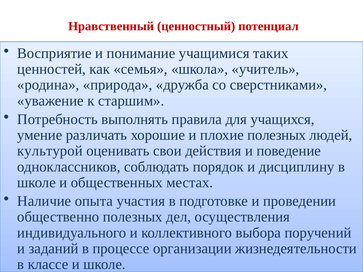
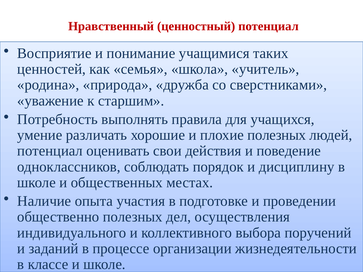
культурой: культурой -> потенциал (50, 151)
